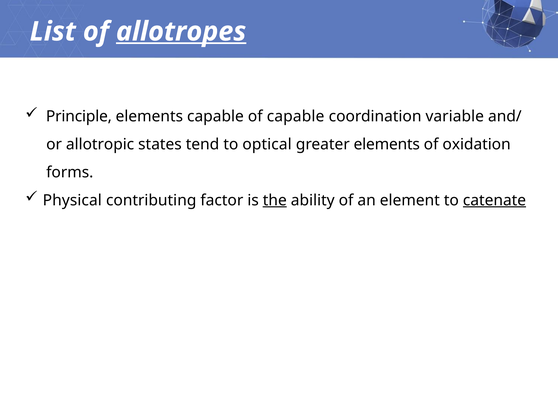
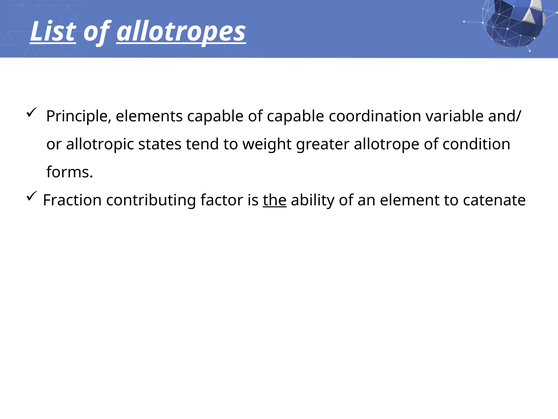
List underline: none -> present (53, 32)
optical: optical -> weight (267, 144)
greater elements: elements -> allotrope (387, 144)
oxidation: oxidation -> condition (477, 144)
Physical: Physical -> Fraction (72, 200)
catenate underline: present -> none (494, 200)
